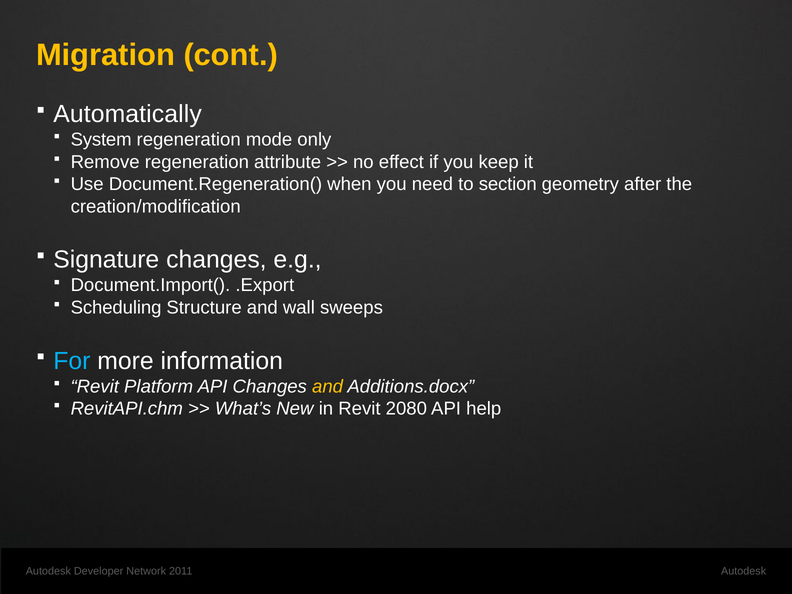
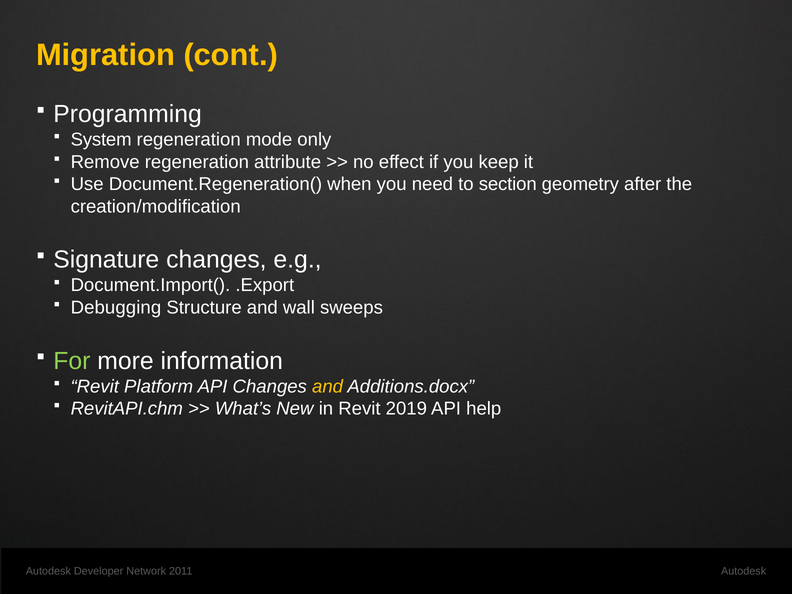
Automatically: Automatically -> Programming (128, 114)
Scheduling: Scheduling -> Debugging (116, 308)
For colour: light blue -> light green (72, 361)
2080: 2080 -> 2019 (406, 409)
